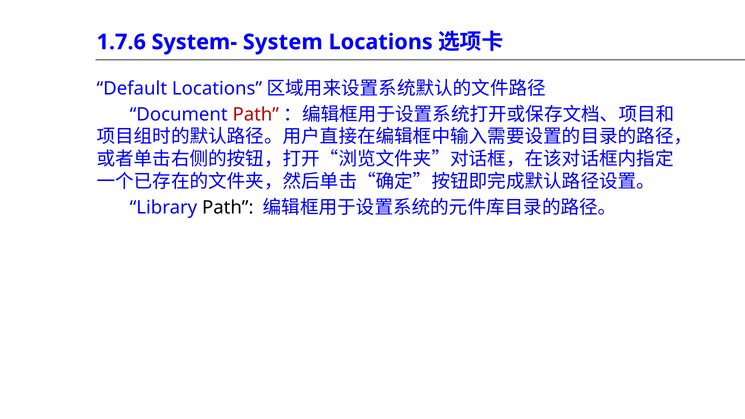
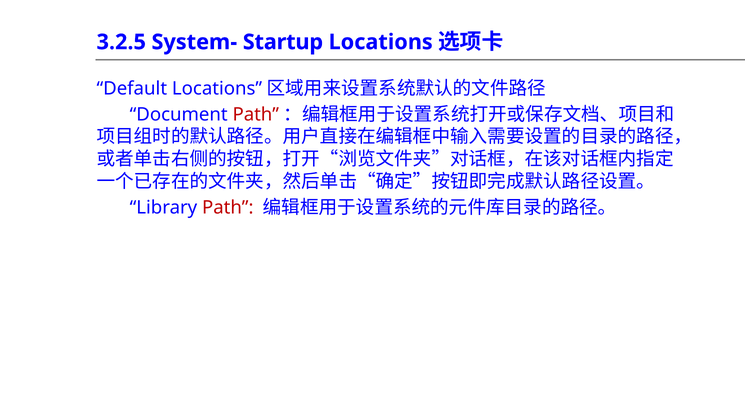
1.7.6: 1.7.6 -> 3.2.5 (121, 42)
System: System -> Startup (283, 42)
Path colour: black -> red (228, 208)
